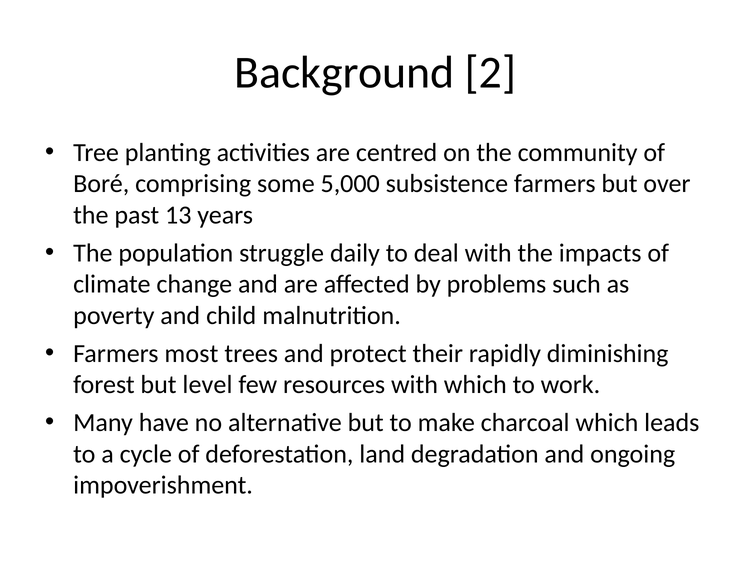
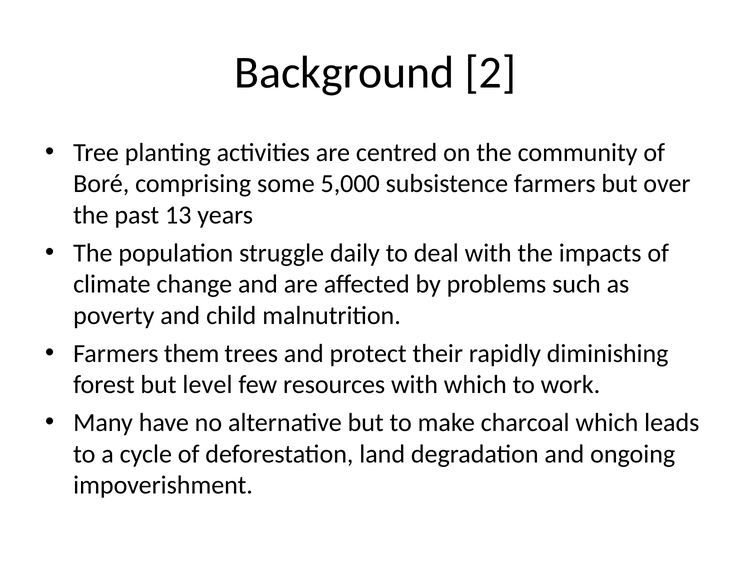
most: most -> them (192, 354)
